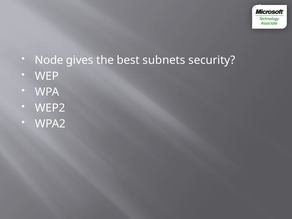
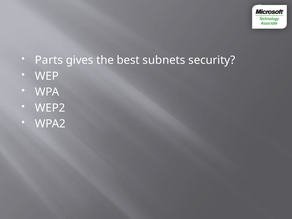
Node: Node -> Parts (49, 60)
